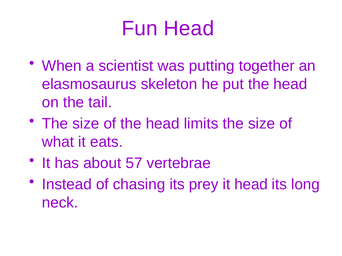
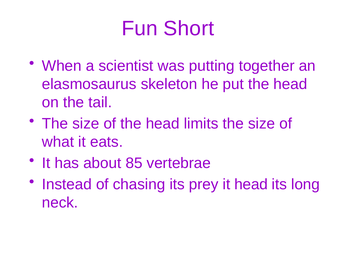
Fun Head: Head -> Short (189, 29)
57: 57 -> 85 (134, 163)
